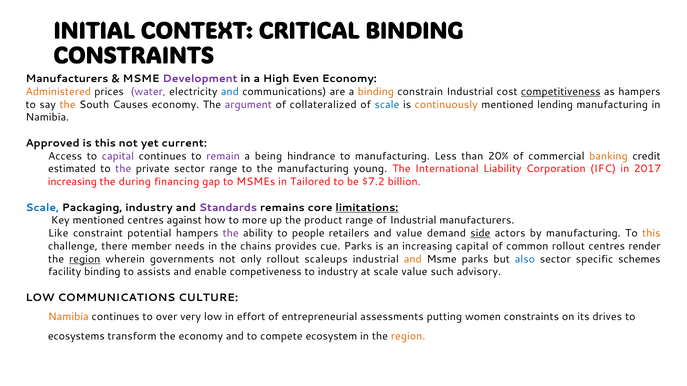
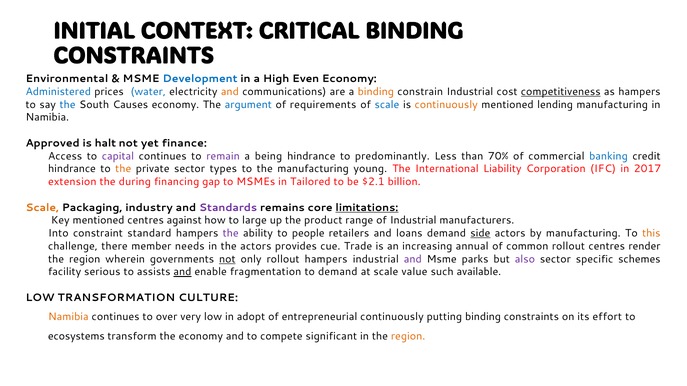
Manufacturers: Manufacturers -> Environmental (67, 79)
Development colour: purple -> blue (200, 79)
Administered colour: orange -> blue (58, 92)
water colour: purple -> blue (148, 92)
and colour: blue -> orange (230, 92)
the colour: orange -> blue (68, 105)
argument colour: purple -> blue (248, 105)
collateralized: collateralized -> requirements (323, 105)
is this: this -> halt (105, 143)
current: current -> finance (184, 143)
to manufacturing: manufacturing -> predominantly (392, 156)
20%: 20% -> 70% (498, 156)
banking colour: orange -> blue (608, 156)
estimated: estimated -> hindrance (72, 169)
the colour: purple -> orange (123, 169)
sector range: range -> types (223, 169)
increasing: increasing -> extension (72, 182)
$7.2: $7.2 -> $2.1 (373, 182)
Scale colour: blue -> orange (42, 208)
more: more -> large (254, 221)
Like: Like -> Into (58, 233)
potential: potential -> standard (149, 233)
and value: value -> loans (409, 233)
the chains: chains -> actors (256, 246)
cue Parks: Parks -> Trade (358, 246)
increasing capital: capital -> annual (472, 246)
region underline: present -> none (85, 259)
not underline: none -> present (227, 259)
rollout scaleups: scaleups -> hampers (326, 259)
and colour: orange -> purple (413, 259)
also colour: blue -> purple (525, 259)
facility binding: binding -> serious (102, 272)
and underline: none -> present (182, 272)
competiveness: competiveness -> fragmentation (266, 272)
to industry: industry -> demand (338, 272)
advisory: advisory -> available (479, 272)
LOW COMMUNICATIONS: COMMUNICATIONS -> TRANSFORMATION (116, 298)
effort: effort -> adopt (251, 317)
entrepreneurial assessments: assessments -> continuously (392, 317)
putting women: women -> binding (483, 317)
drives: drives -> effort (607, 317)
ecosystem: ecosystem -> significant (331, 337)
